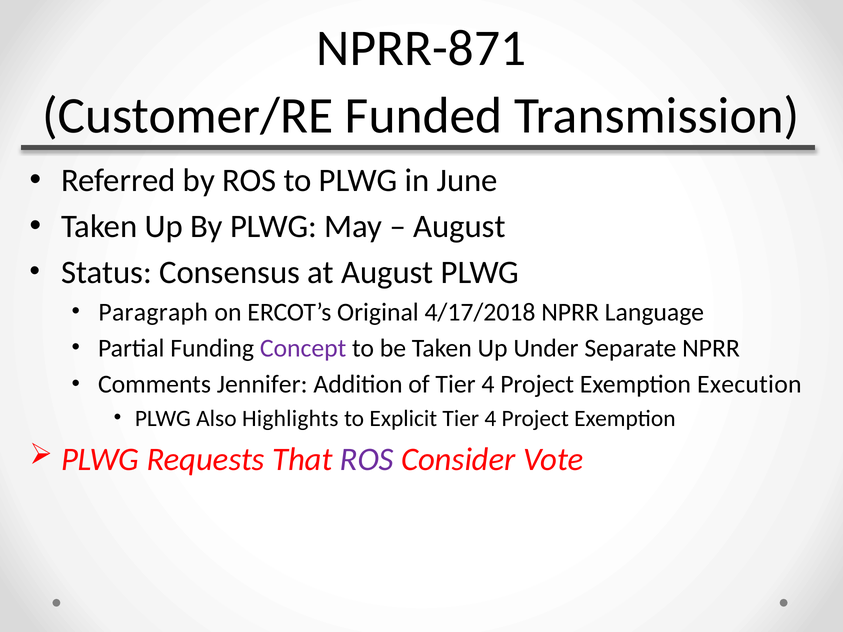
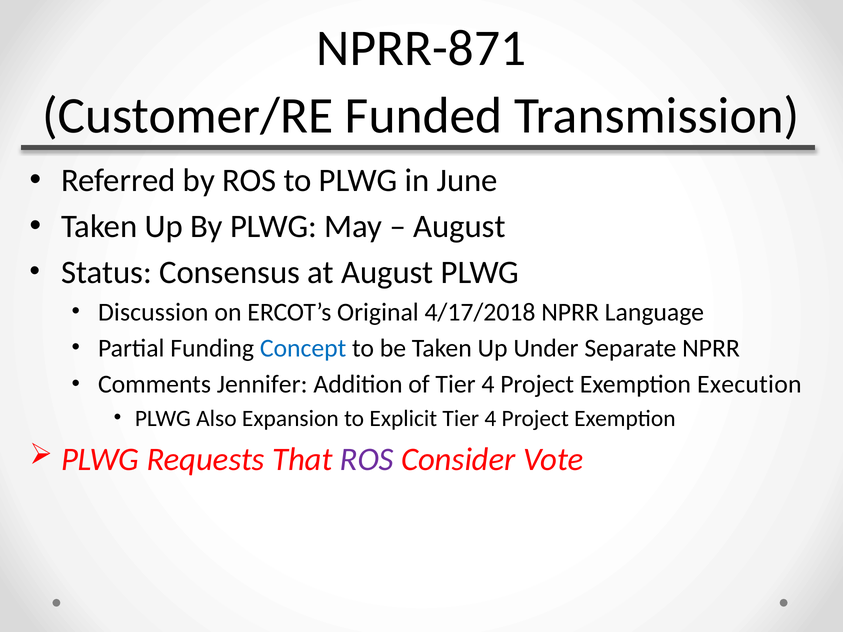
Paragraph: Paragraph -> Discussion (153, 312)
Concept colour: purple -> blue (303, 348)
Highlights: Highlights -> Expansion (290, 419)
